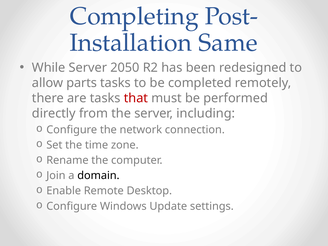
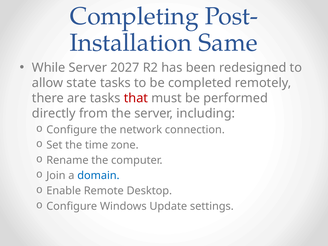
2050: 2050 -> 2027 (125, 68)
parts: parts -> state (82, 83)
domain colour: black -> blue (98, 176)
